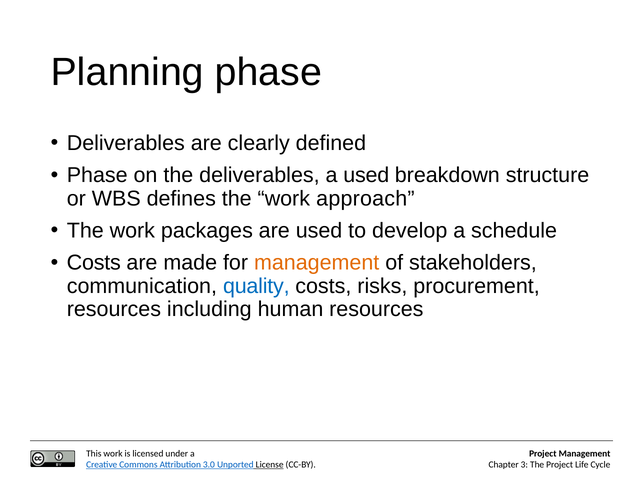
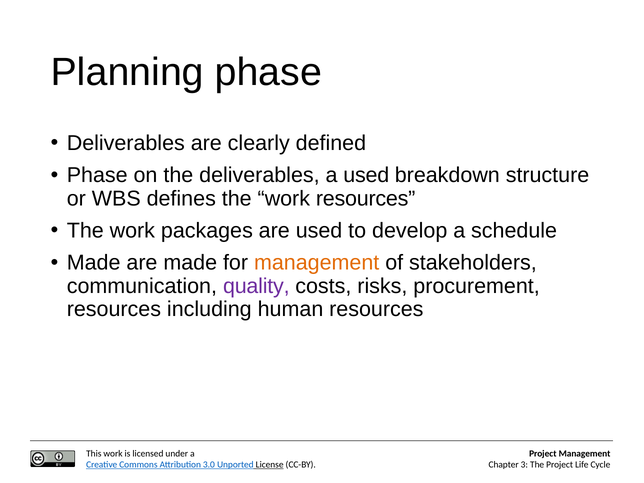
work approach: approach -> resources (366, 199)
Costs: Costs -> Made (94, 263)
quality colour: blue -> purple (256, 286)
